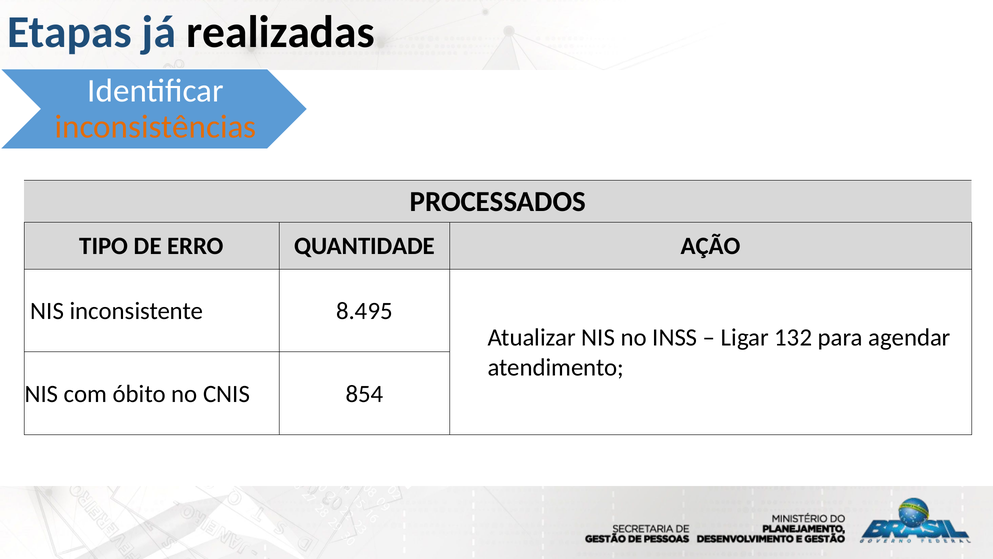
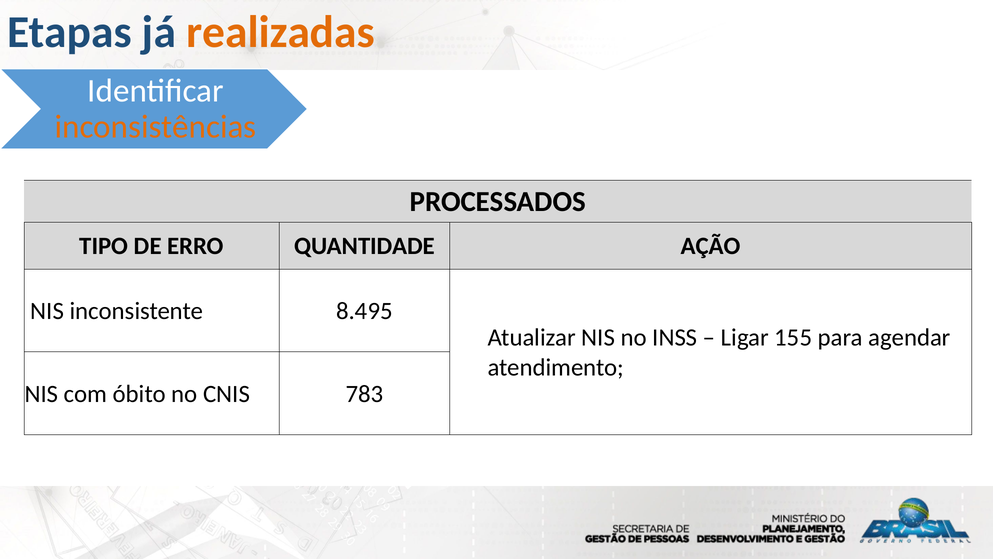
realizadas colour: black -> orange (281, 32)
132: 132 -> 155 (793, 337)
854: 854 -> 783 (364, 393)
